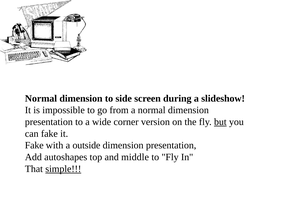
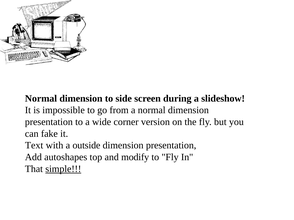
but underline: present -> none (220, 122)
Fake: Fake -> Text (34, 146)
middle: middle -> modify (135, 157)
